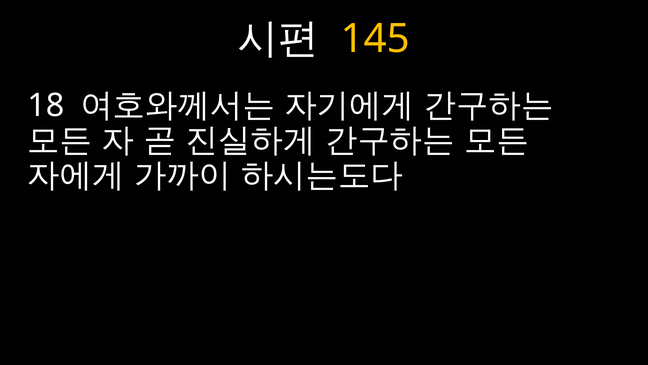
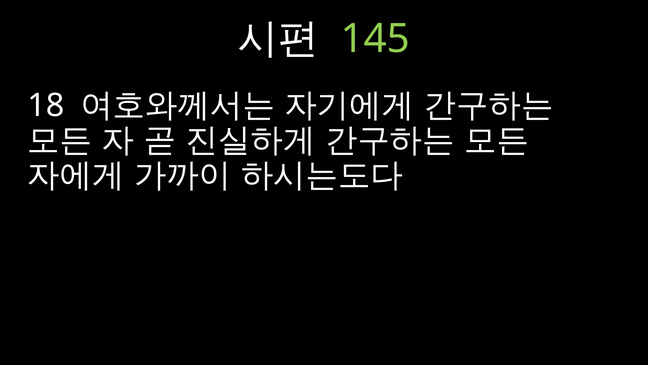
145 colour: yellow -> light green (375, 39)
